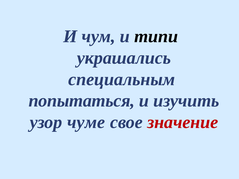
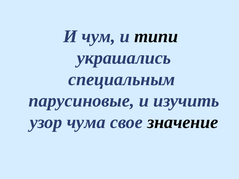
попытаться: попытаться -> парусиновые (82, 101)
чуме: чуме -> чума (86, 122)
значение colour: red -> black (183, 122)
